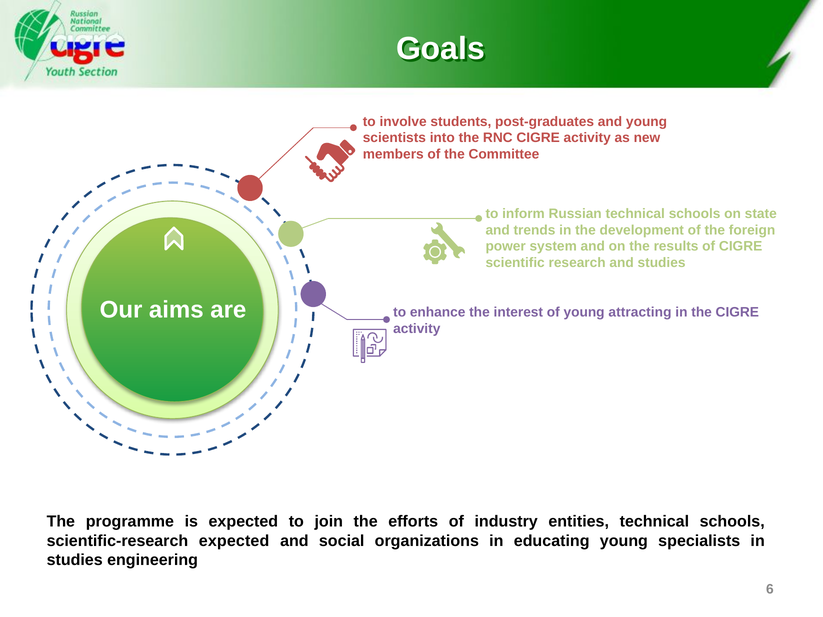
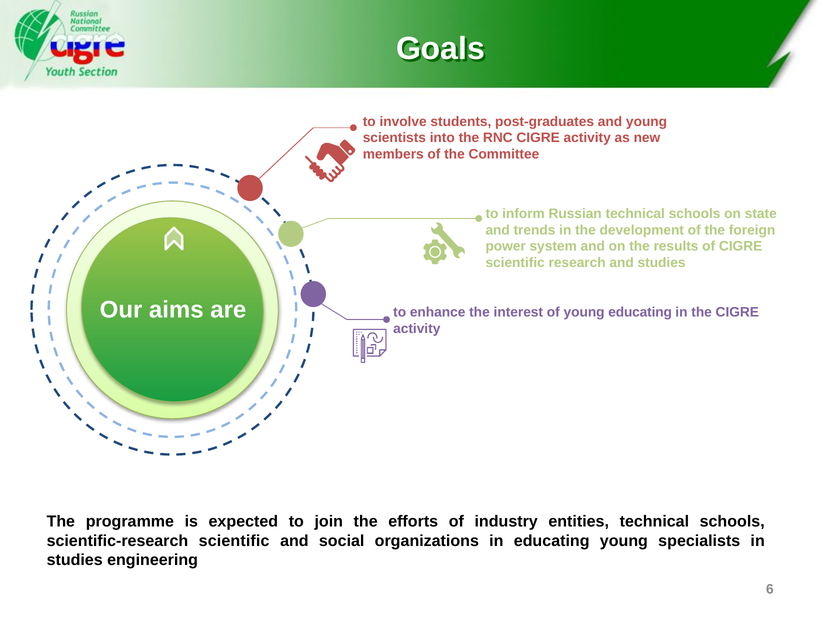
young attracting: attracting -> educating (640, 313)
scientific-research expected: expected -> scientific (234, 541)
